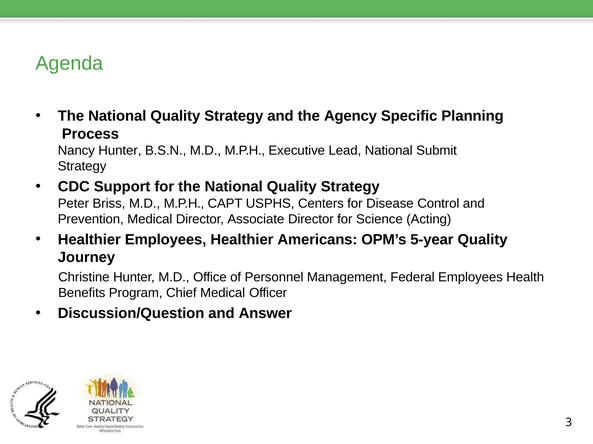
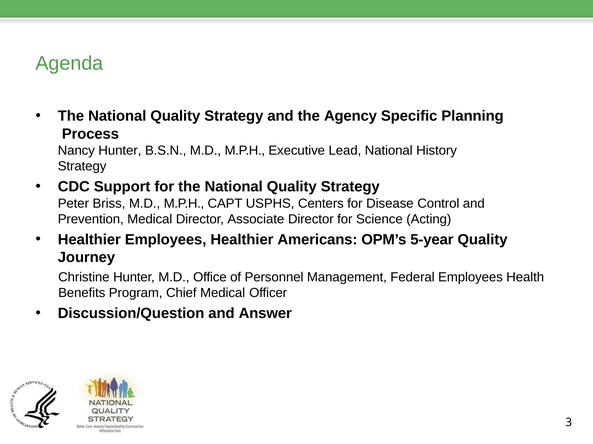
Submit: Submit -> History (437, 151)
